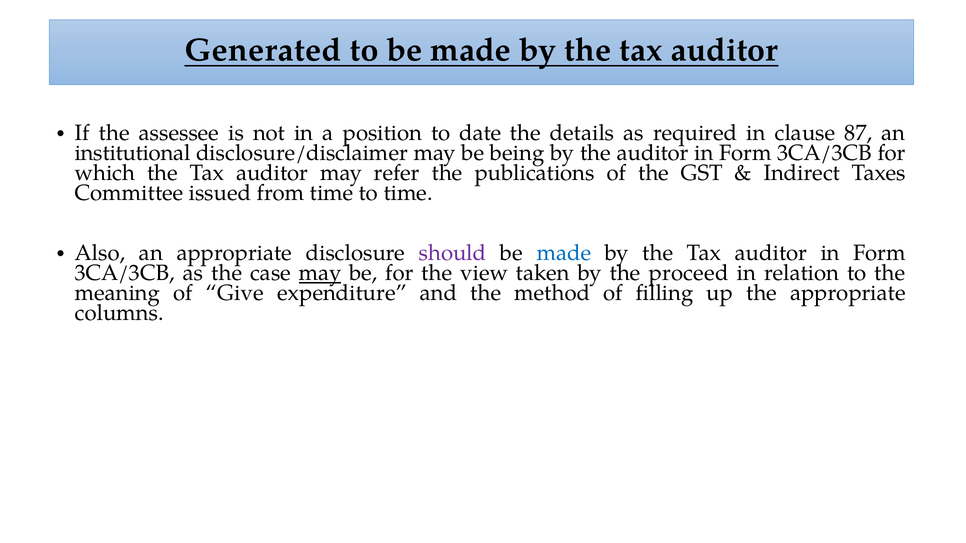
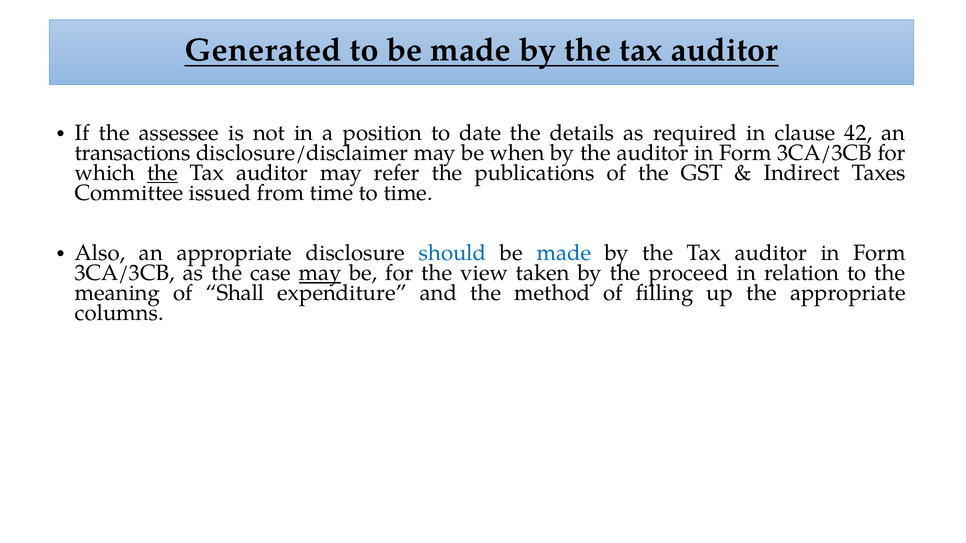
87: 87 -> 42 (858, 133)
institutional: institutional -> transactions (133, 153)
being: being -> when (517, 153)
the underline: none -> present (162, 173)
should colour: purple -> blue (453, 253)
Give: Give -> Shall (235, 293)
